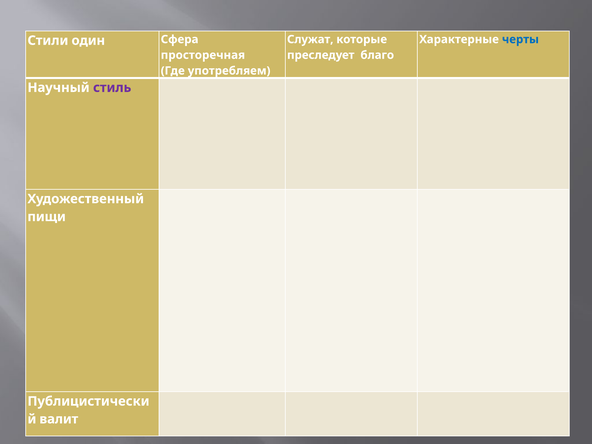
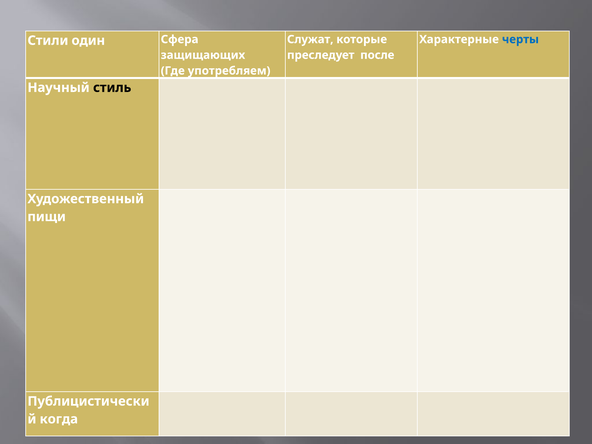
просторечная: просторечная -> защищающих (203, 55)
благо: благо -> после (377, 55)
стиль colour: purple -> black (112, 88)
валит: валит -> когда (59, 419)
